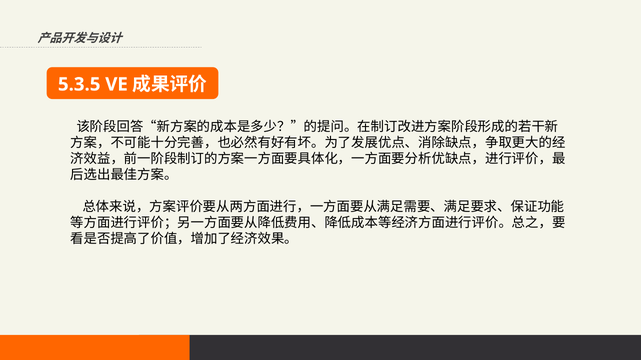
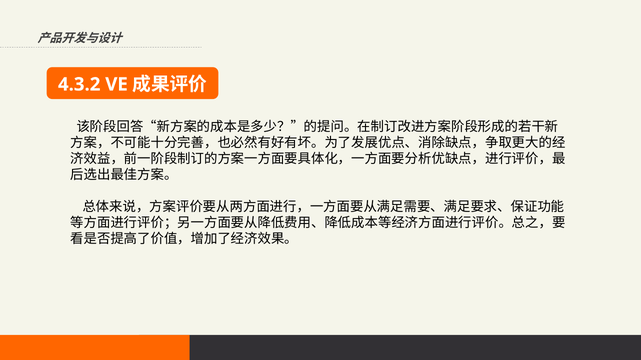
5.3.5: 5.3.5 -> 4.3.2 (79, 85)
